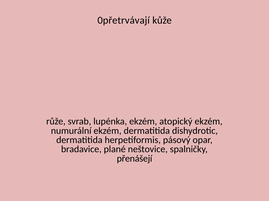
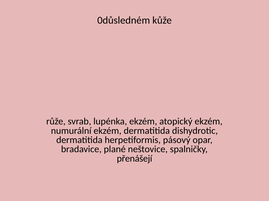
0přetrvávají: 0přetrvávají -> 0důsledném (124, 20)
